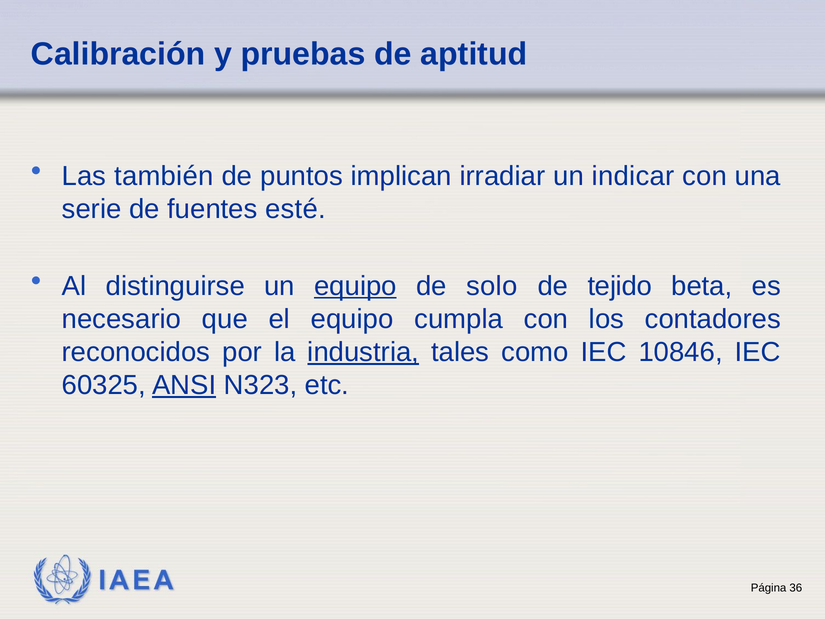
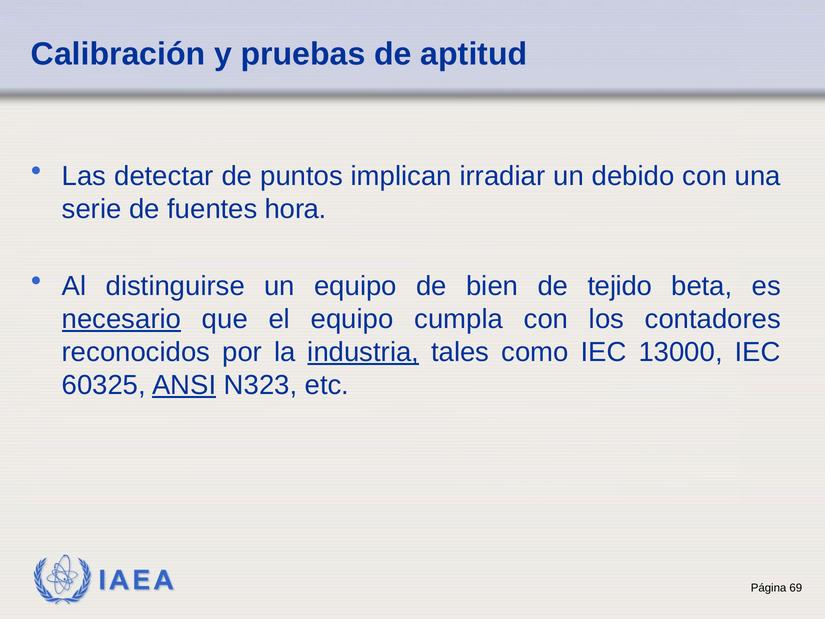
también: también -> detectar (164, 176)
indicar: indicar -> debido (633, 176)
esté: esté -> hora (296, 209)
equipo underline: present -> none (355, 286)
solo: solo -> bien (492, 286)
necesario underline: none -> present (121, 319)
10846: 10846 -> 13000 (681, 352)
36: 36 -> 69 (796, 588)
